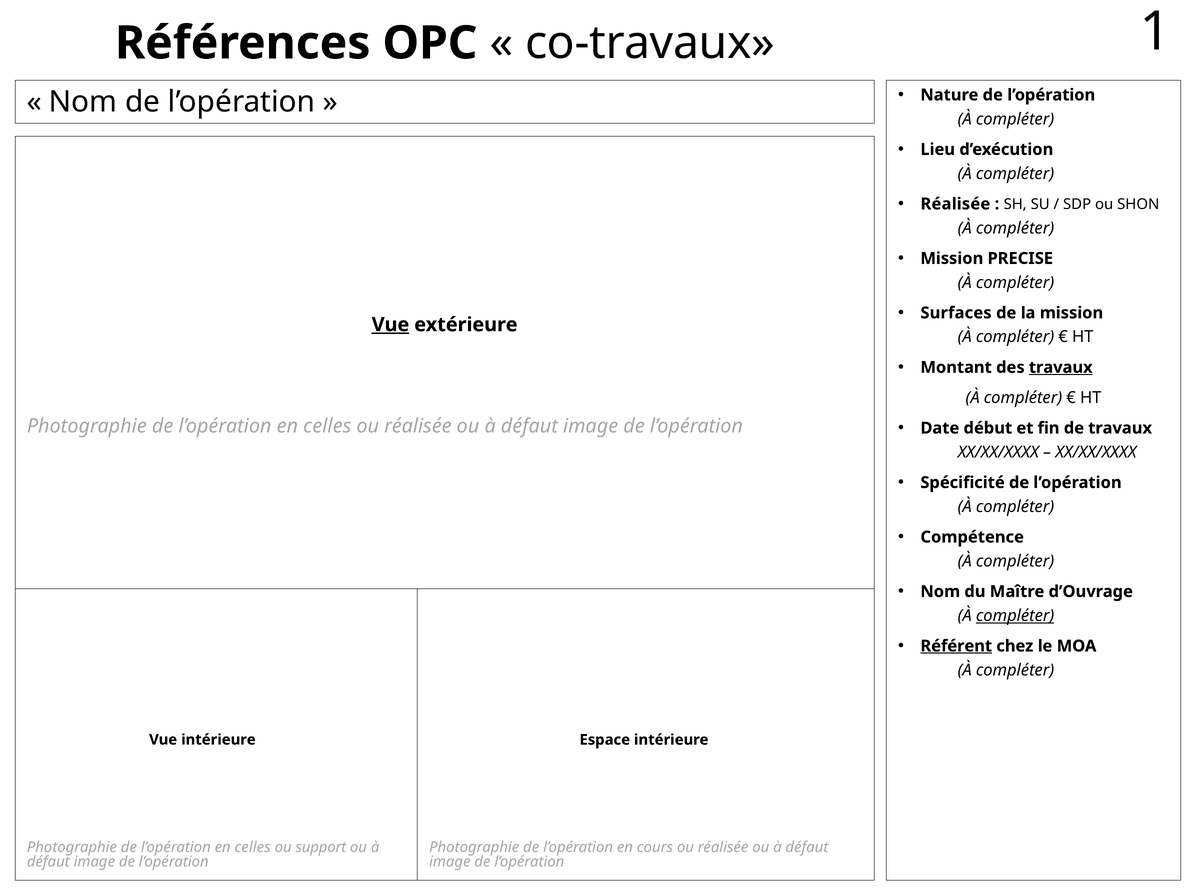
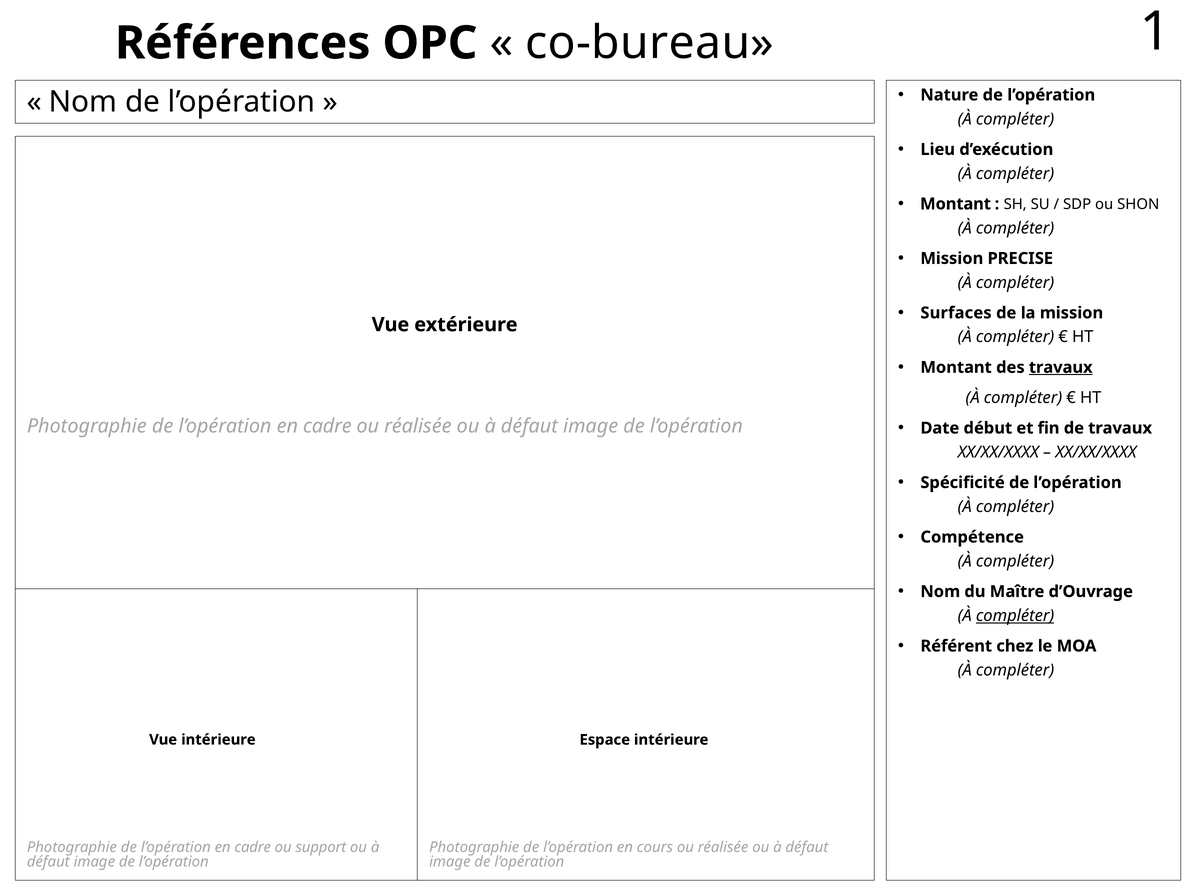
co-travaux: co-travaux -> co-bureau (650, 43)
Réalisée: Réalisée -> Montant (956, 204)
Vue underline: present -> none (390, 325)
celles: celles -> cadre (327, 426)
Référent underline: present -> none (956, 646)
celles: celles -> cadre (253, 847)
